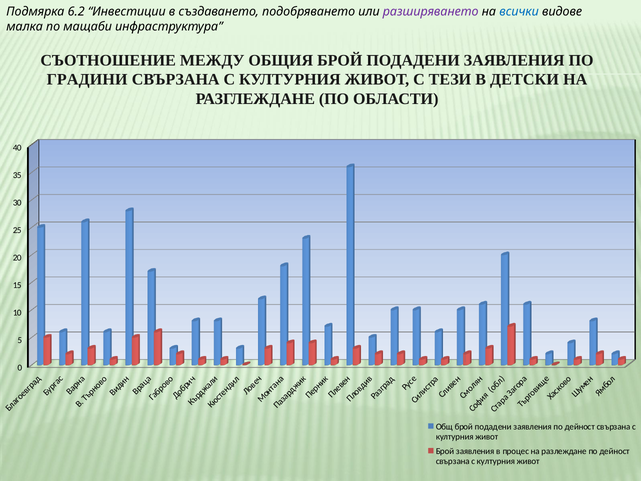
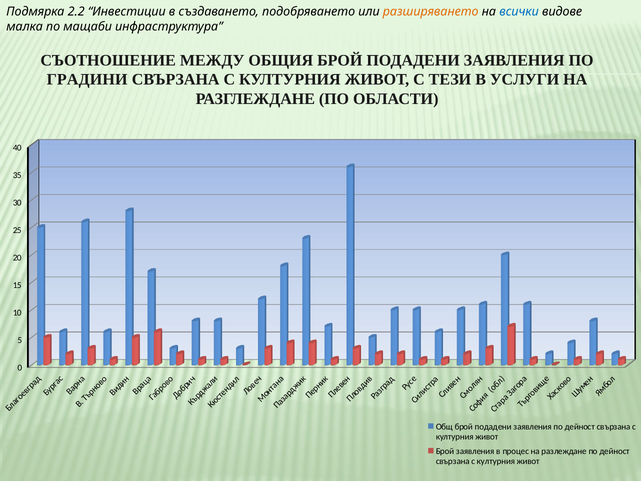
6.2: 6.2 -> 2.2 (76, 11)
разширяването colour: purple -> orange (431, 11)
ДЕТСКИ: ДЕТСКИ -> УСЛУГИ (525, 80)
